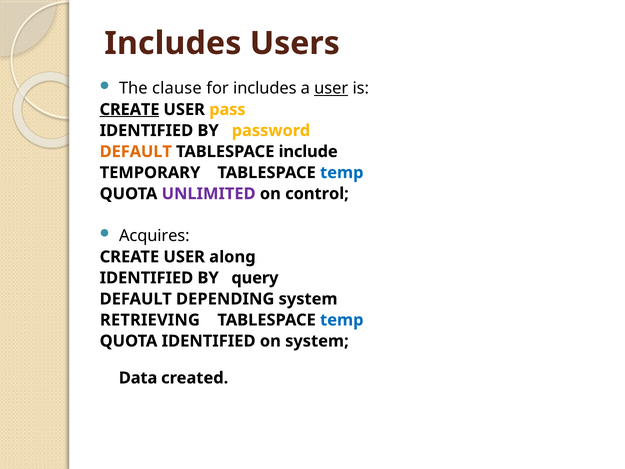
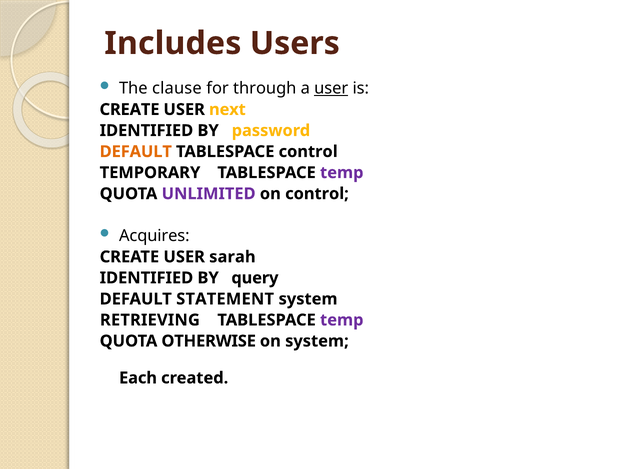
for includes: includes -> through (265, 88)
CREATE underline: present -> none (130, 109)
pass: pass -> next (227, 109)
TABLESPACE include: include -> control (308, 152)
temp colour: blue -> purple (342, 173)
along: along -> sarah (232, 257)
DEPENDING: DEPENDING -> STATEMENT (225, 299)
temp colour: blue -> purple (342, 320)
QUOTA IDENTIFIED: IDENTIFIED -> OTHERWISE (209, 341)
Data: Data -> Each (138, 378)
